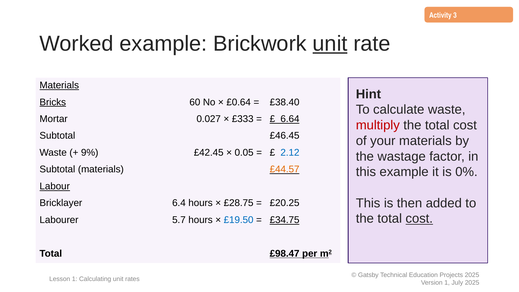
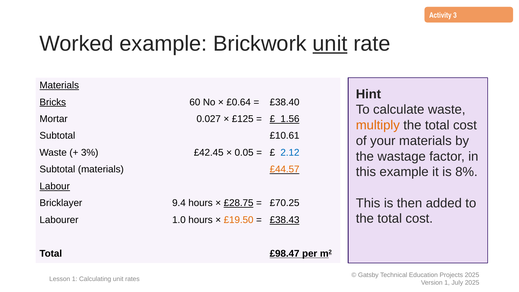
£333: £333 -> £125 (243, 119)
6.64: 6.64 -> 1.56 (290, 119)
multiply colour: red -> orange (378, 125)
£46.45: £46.45 -> £10.61 (285, 136)
9%: 9% -> 3% (90, 153)
0%: 0% -> 8% (466, 172)
6.4: 6.4 -> 9.4 (179, 203)
£28.75 underline: none -> present (239, 203)
£20.25: £20.25 -> £70.25 (285, 203)
cost underline: present -> none (419, 219)
5.7: 5.7 -> 1.0 (179, 220)
£19.50 colour: blue -> orange (239, 220)
£34.75: £34.75 -> £38.43 (285, 220)
